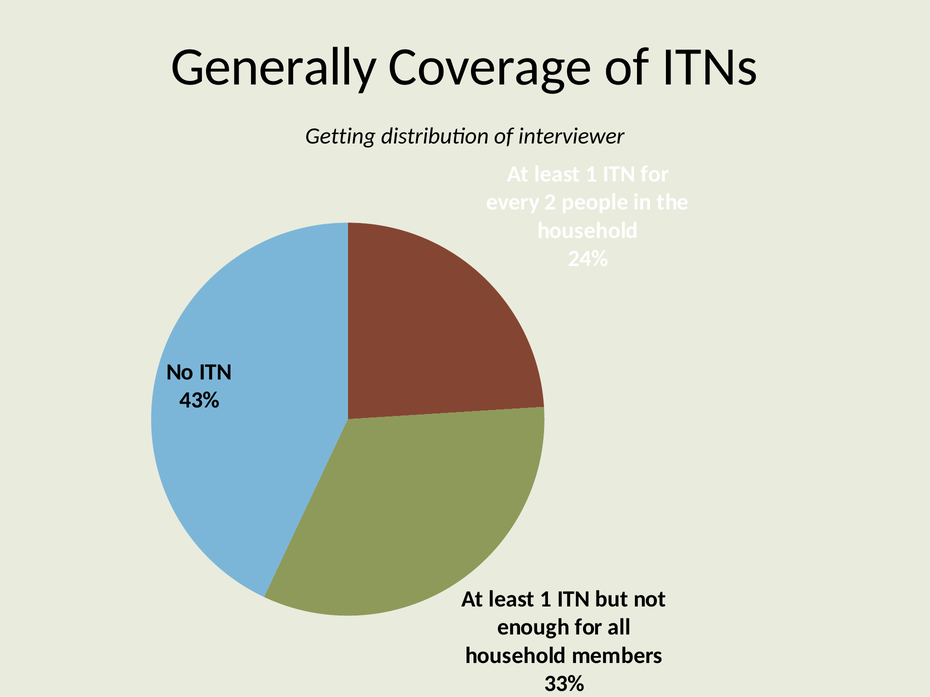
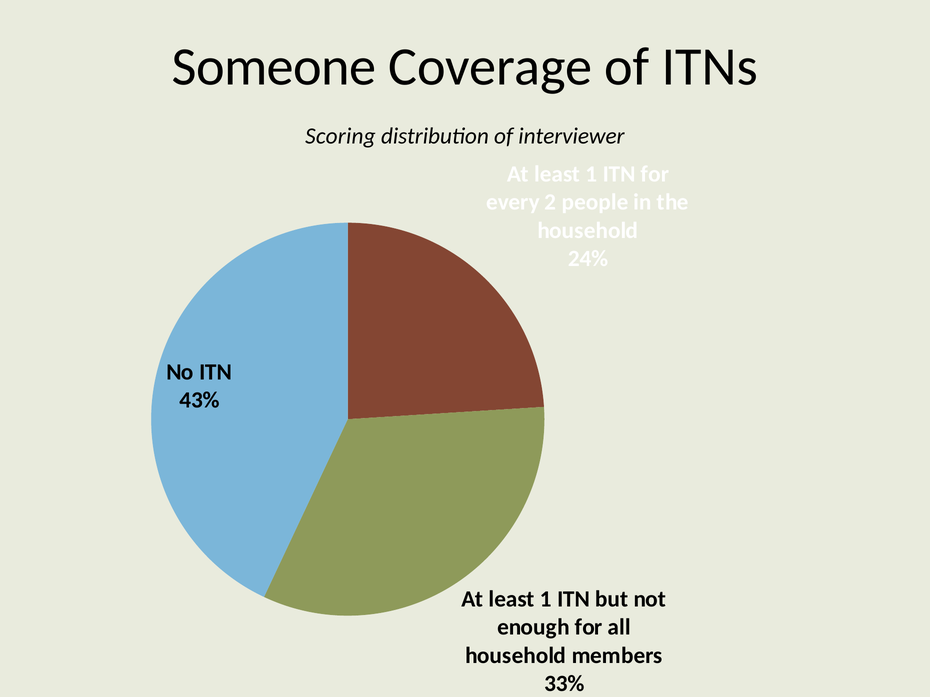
Generally: Generally -> Someone (274, 67)
Getting: Getting -> Scoring (340, 136)
